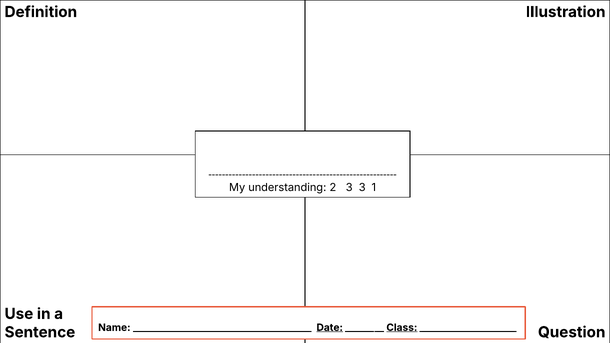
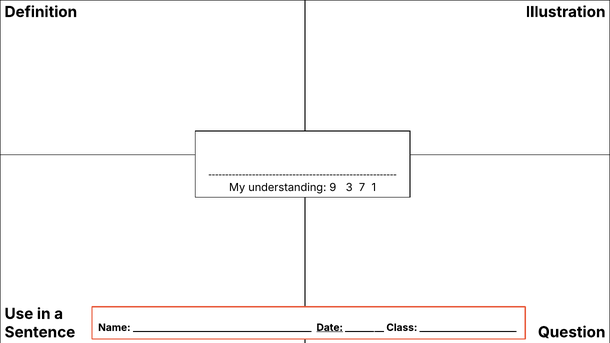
2: 2 -> 9 (333, 188)
3 3: 3 -> 7 (362, 188)
Class underline: present -> none (402, 328)
